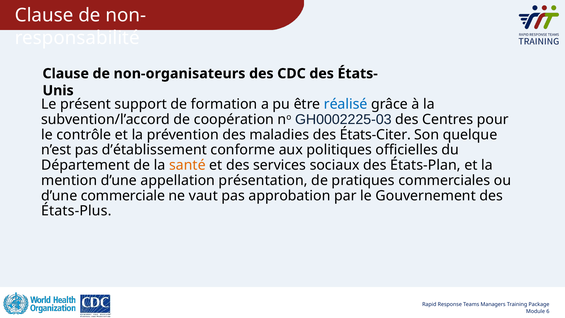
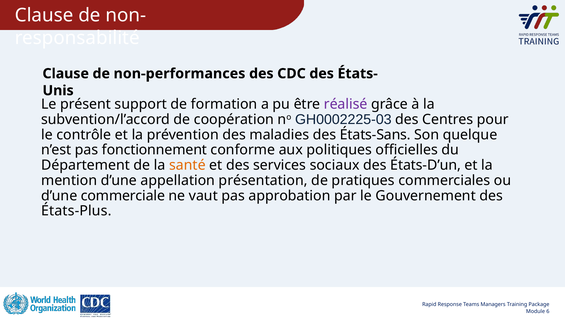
non-organisateurs: non-organisateurs -> non-performances (179, 74)
réalisé colour: blue -> purple (346, 104)
États-Citer: États-Citer -> États-Sans (375, 135)
dʼétablissement: dʼétablissement -> fonctionnement (154, 150)
États-Plan: États-Plan -> États-Dʼun (426, 165)
